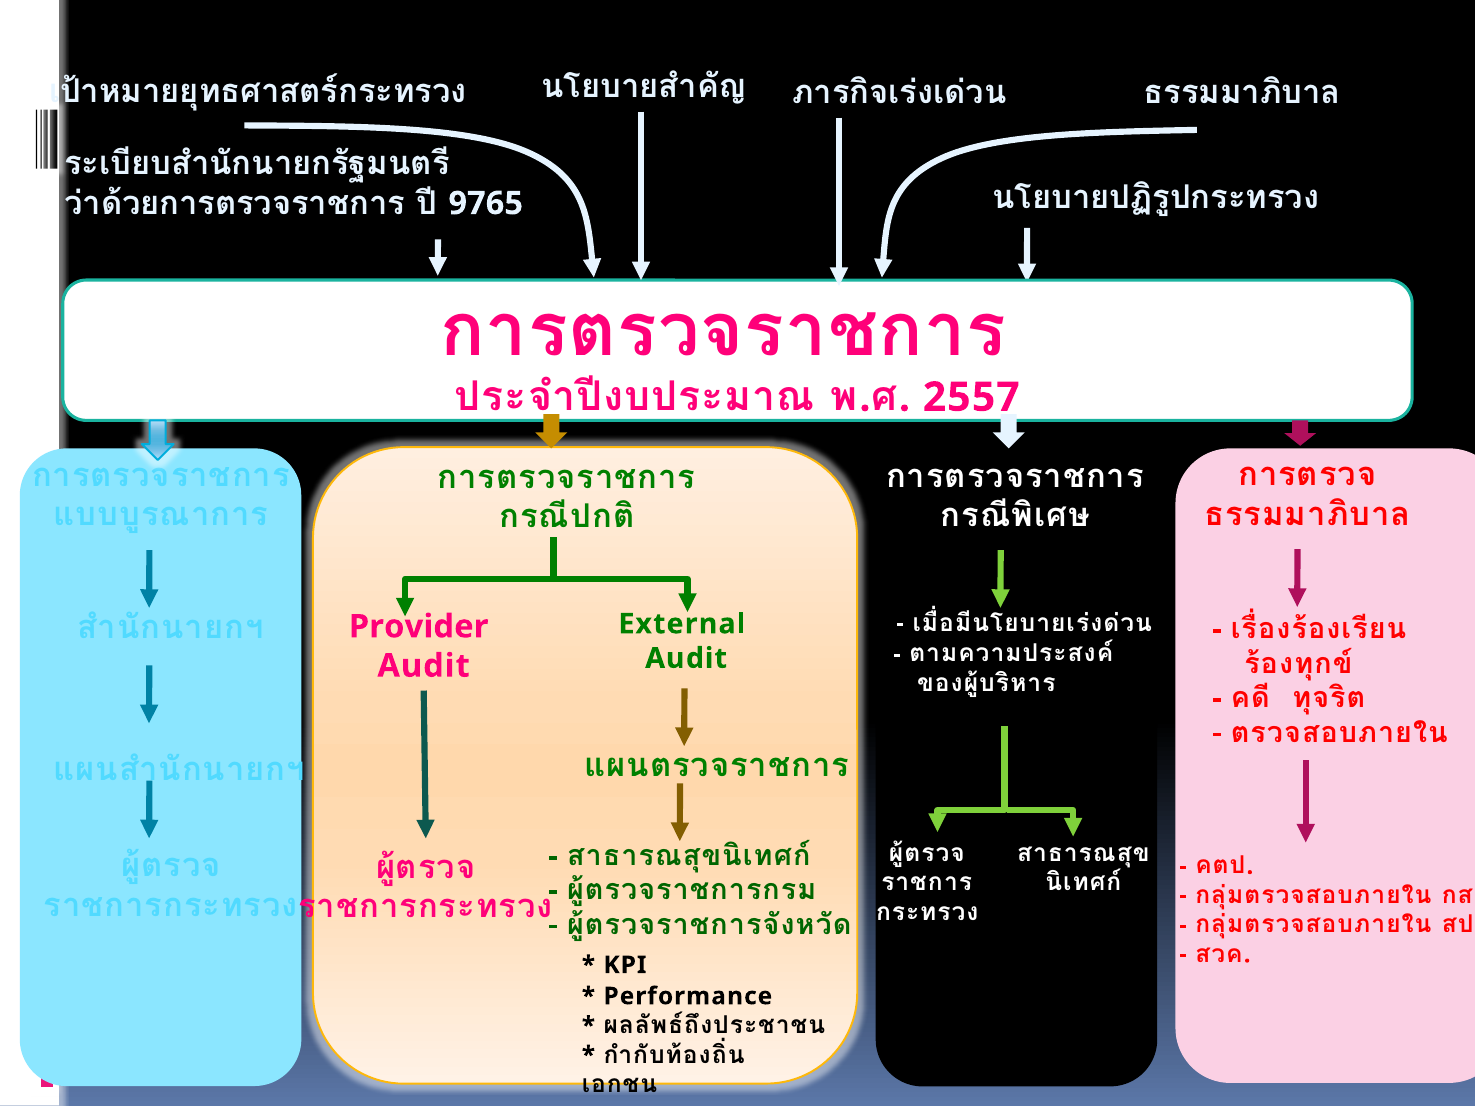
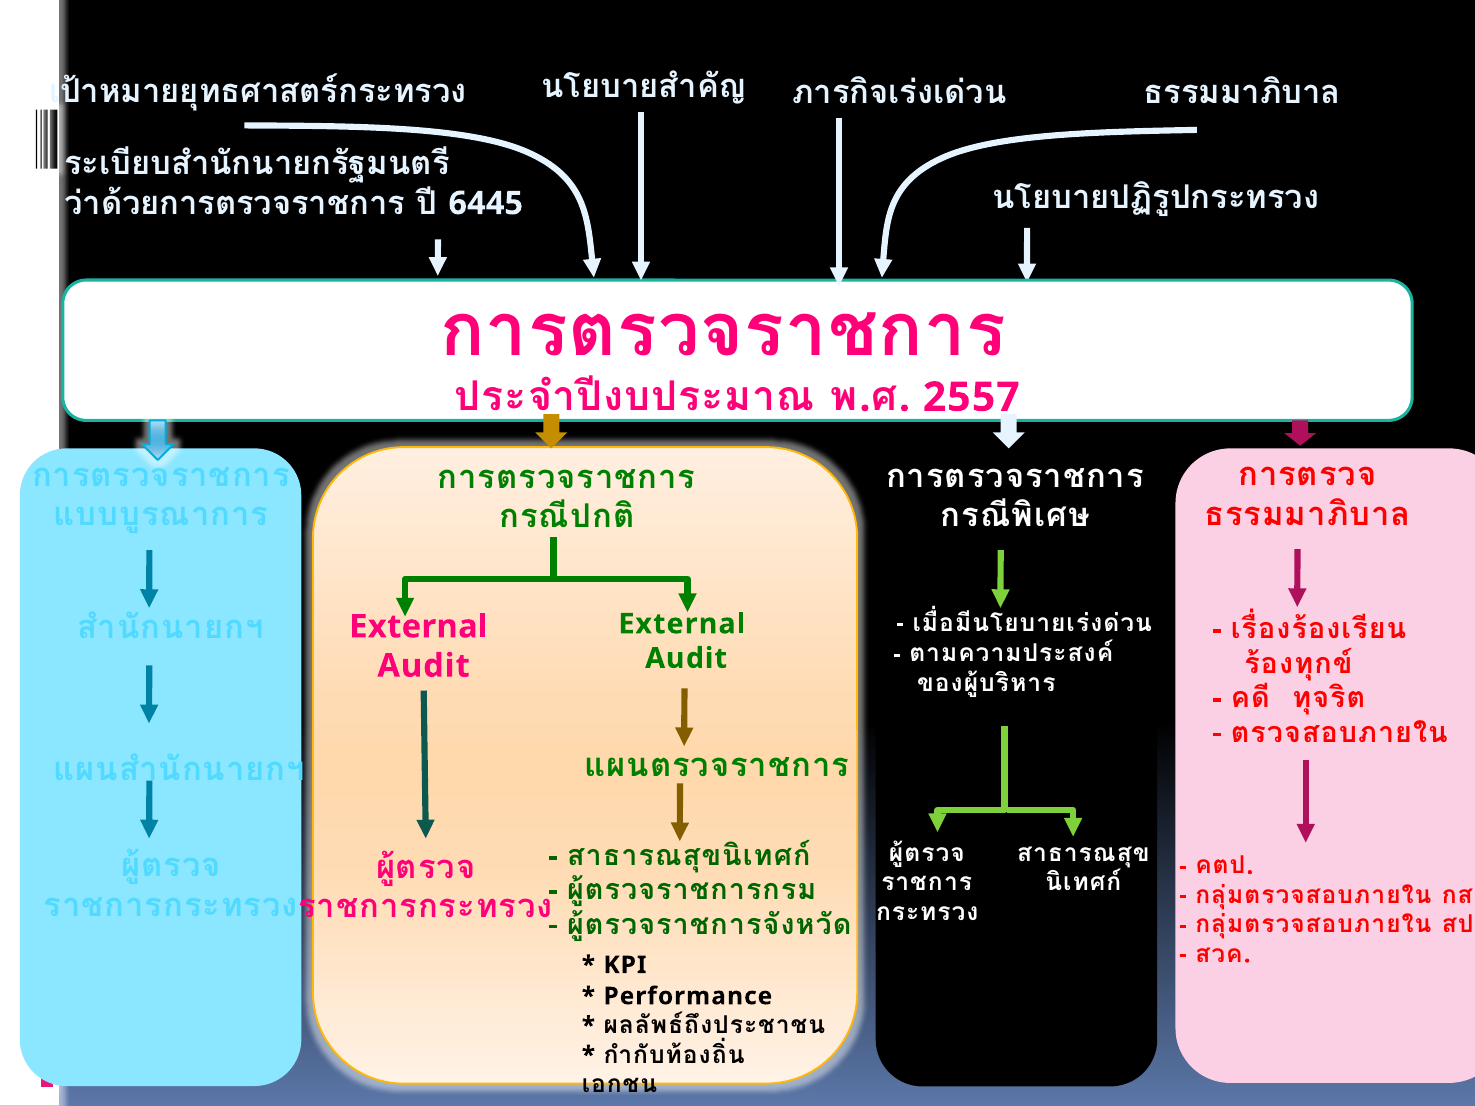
9765: 9765 -> 6445 (486, 203)
Provider: Provider -> External (419, 627)
